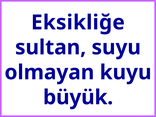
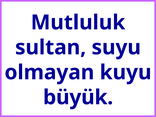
Eksikliğe: Eksikliğe -> Mutluluk (78, 23)
